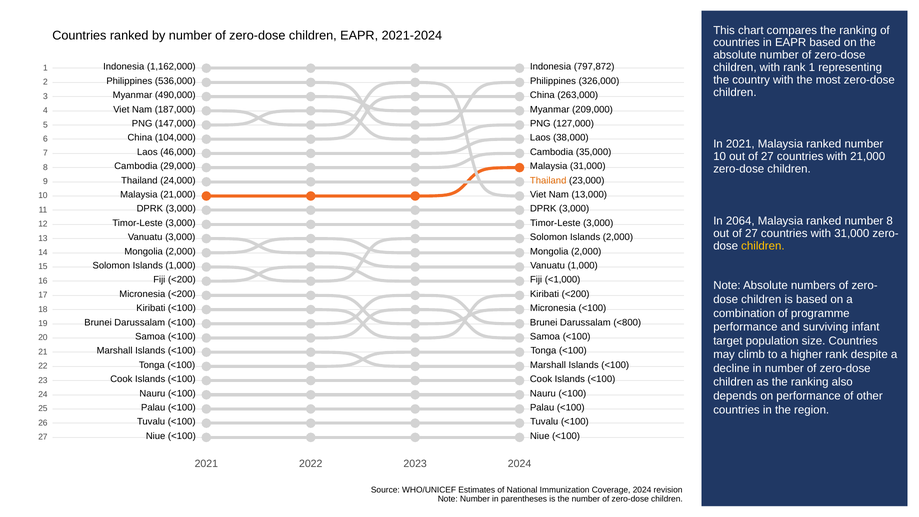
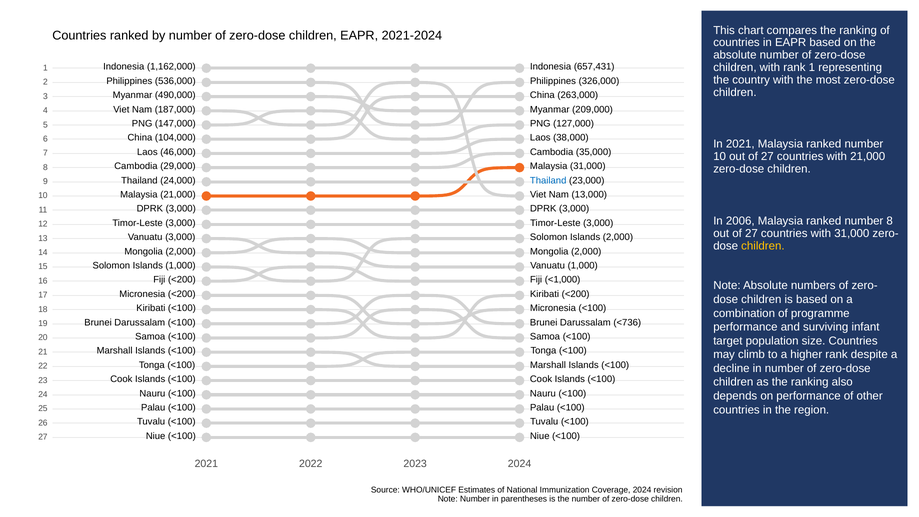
797,872: 797,872 -> 657,431 (594, 67)
Thailand colour: orange -> blue (548, 180)
2064: 2064 -> 2006 (740, 221)
<800: <800 -> <736 (627, 322)
